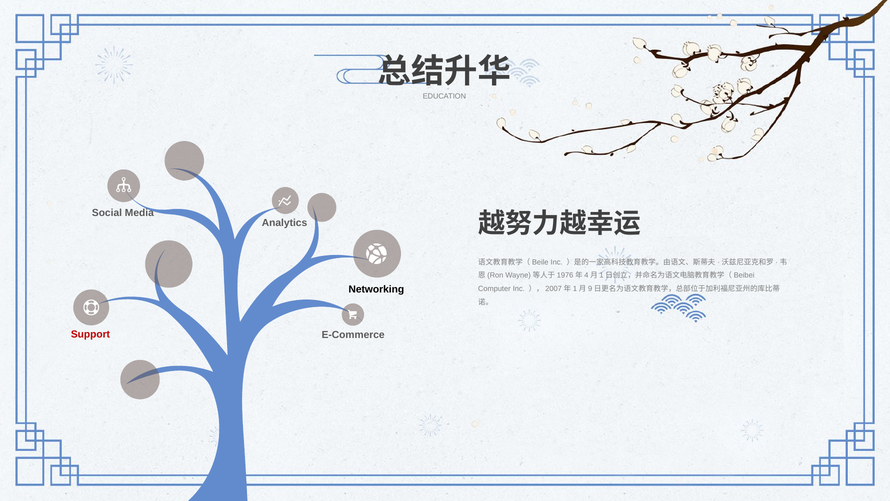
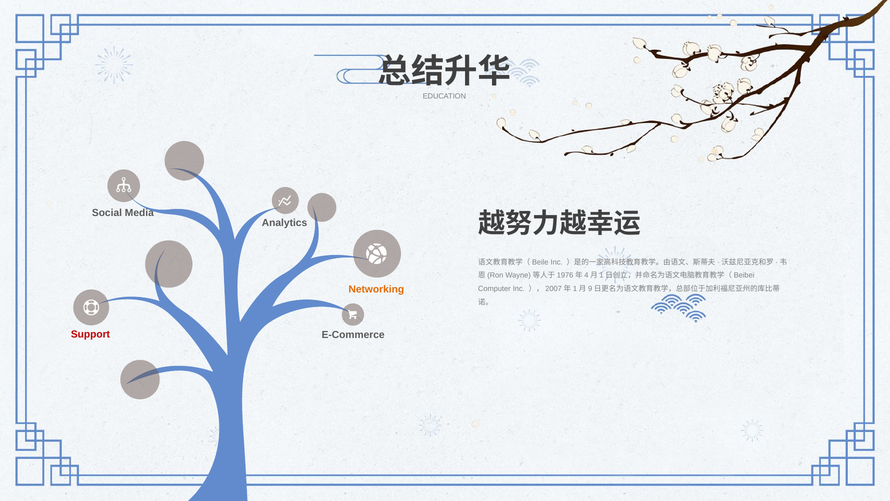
Networking colour: black -> orange (376, 289)
